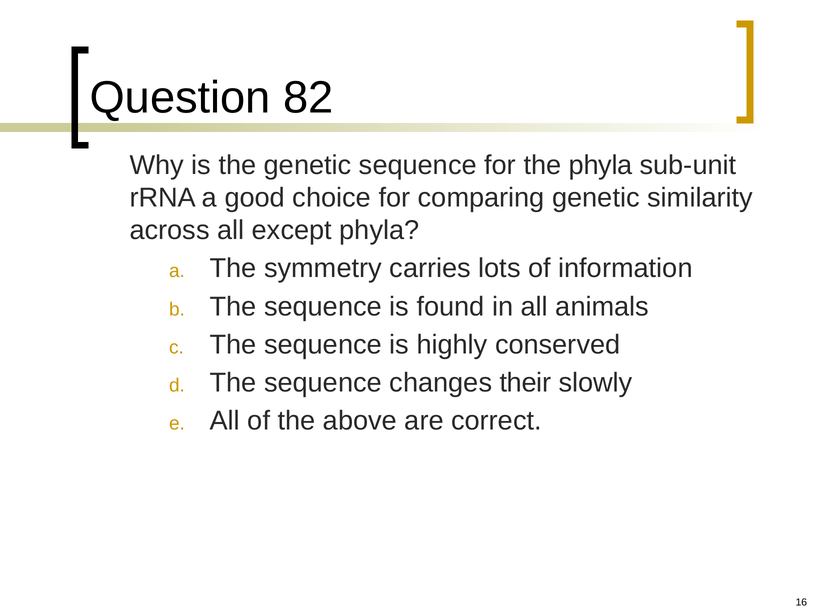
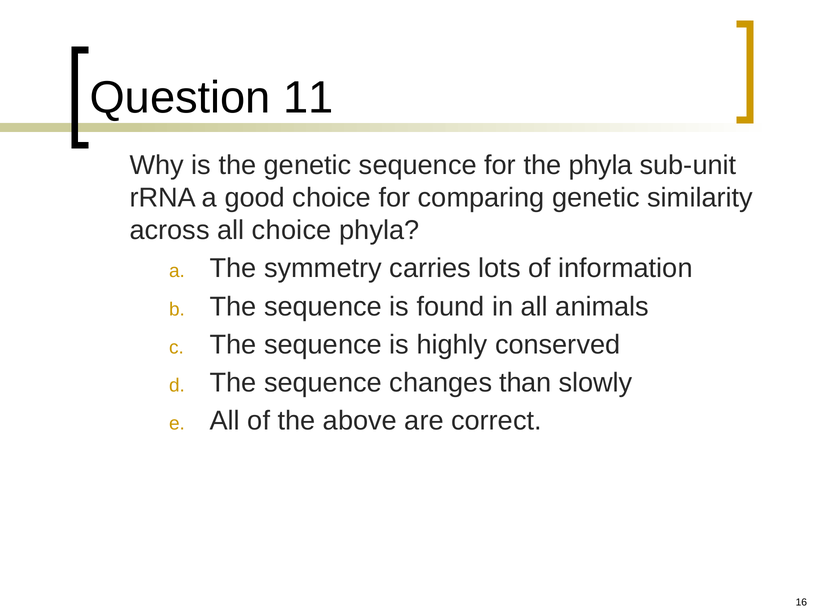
82: 82 -> 11 (308, 98)
all except: except -> choice (292, 230)
their: their -> than (525, 382)
